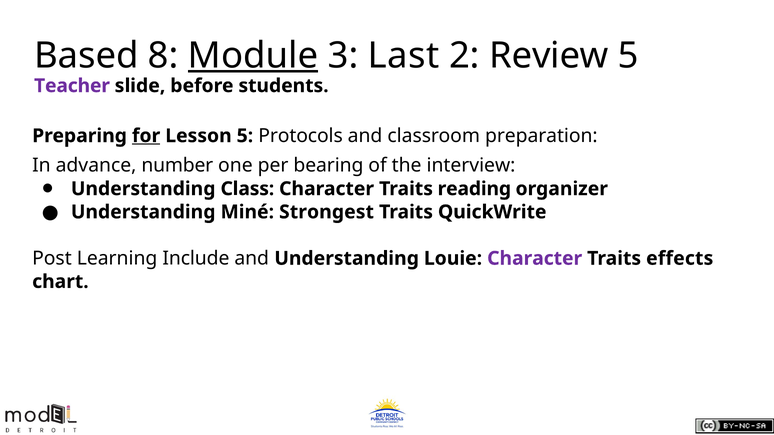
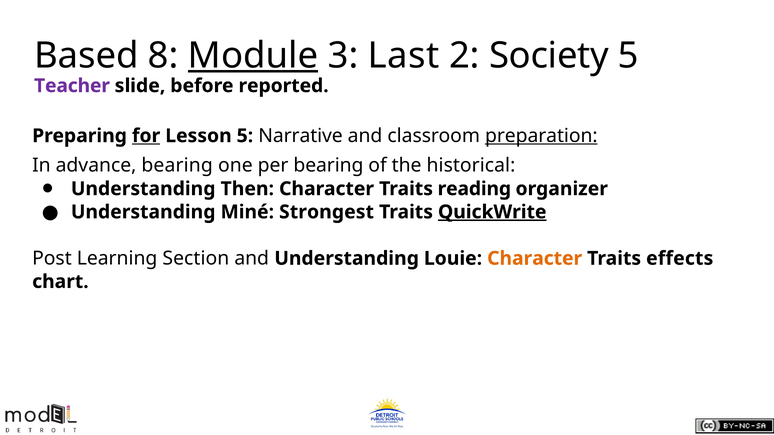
Review: Review -> Society (549, 56)
students: students -> reported (284, 86)
Protocols: Protocols -> Narrative (301, 136)
preparation underline: none -> present (541, 136)
advance number: number -> bearing (177, 165)
interview: interview -> historical (471, 165)
Class: Class -> Then (247, 189)
QuickWrite underline: none -> present (492, 212)
Include: Include -> Section (196, 259)
Character colour: purple -> orange (535, 259)
